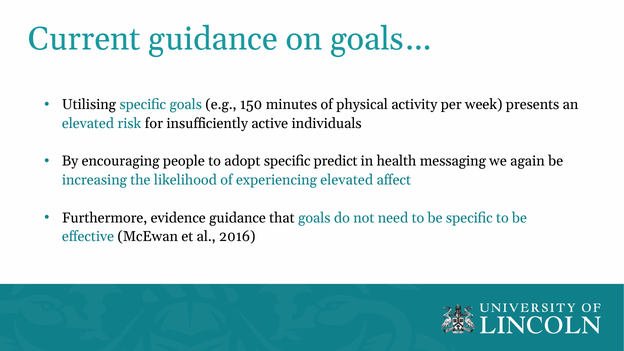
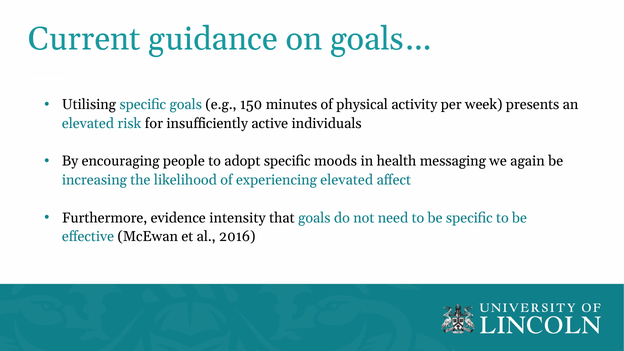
predict: predict -> moods (335, 161)
evidence guidance: guidance -> intensity (237, 218)
